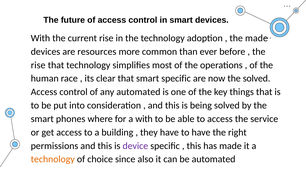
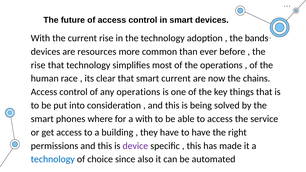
the made: made -> bands (257, 38)
smart specific: specific -> current (176, 79)
the solved: solved -> chains (257, 79)
any automated: automated -> operations (138, 92)
technology colour: orange -> blue (53, 159)
